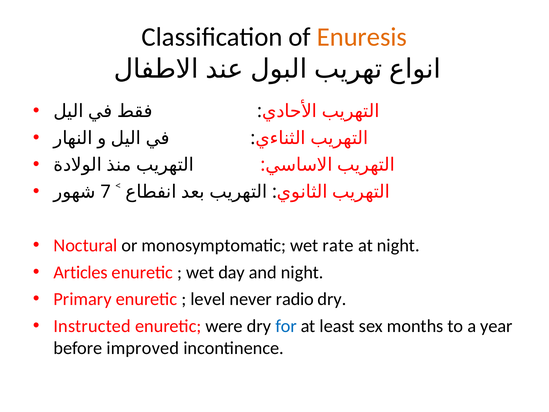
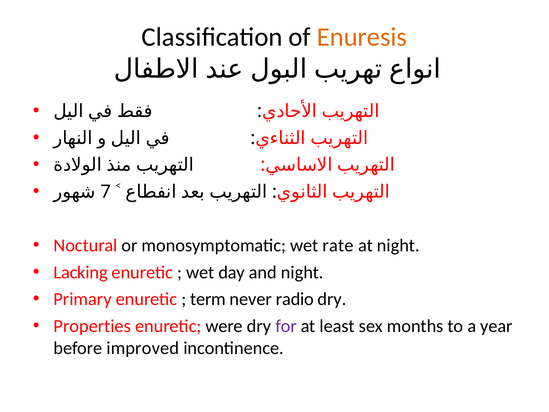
Articles: Articles -> Lacking (81, 272)
level: level -> term (208, 299)
Instructed: Instructed -> Properties (92, 326)
for colour: blue -> purple (286, 326)
